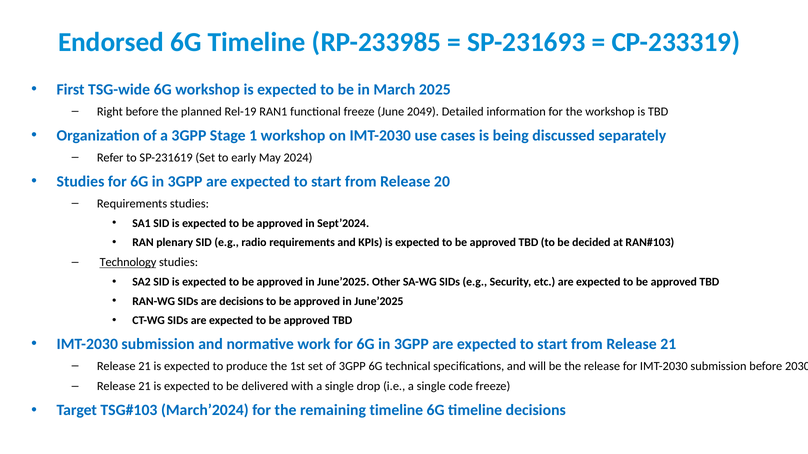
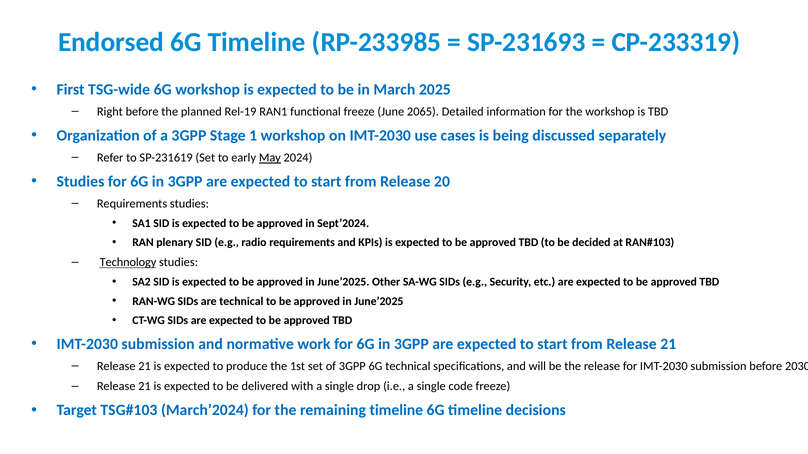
2049: 2049 -> 2065 (423, 112)
May underline: none -> present (270, 158)
are decisions: decisions -> technical (241, 302)
